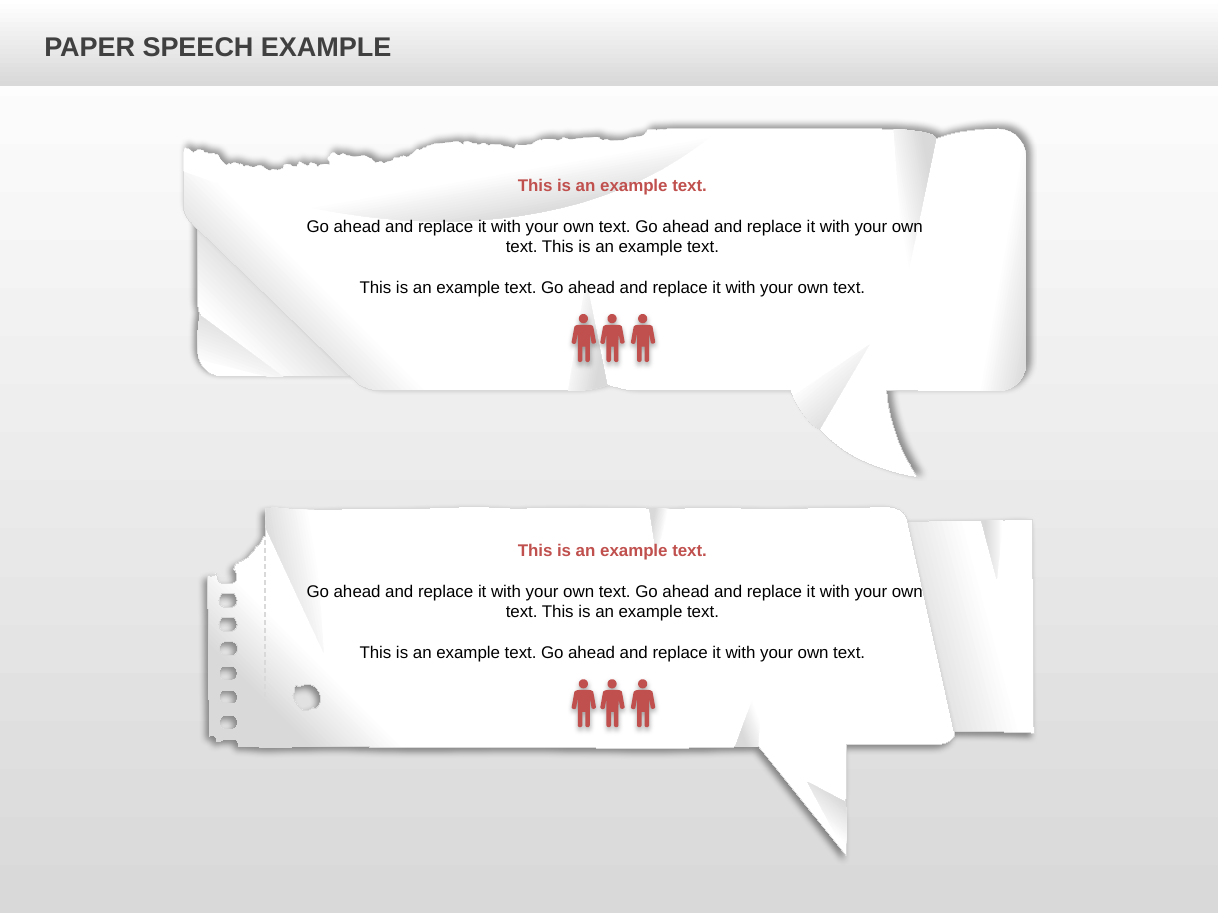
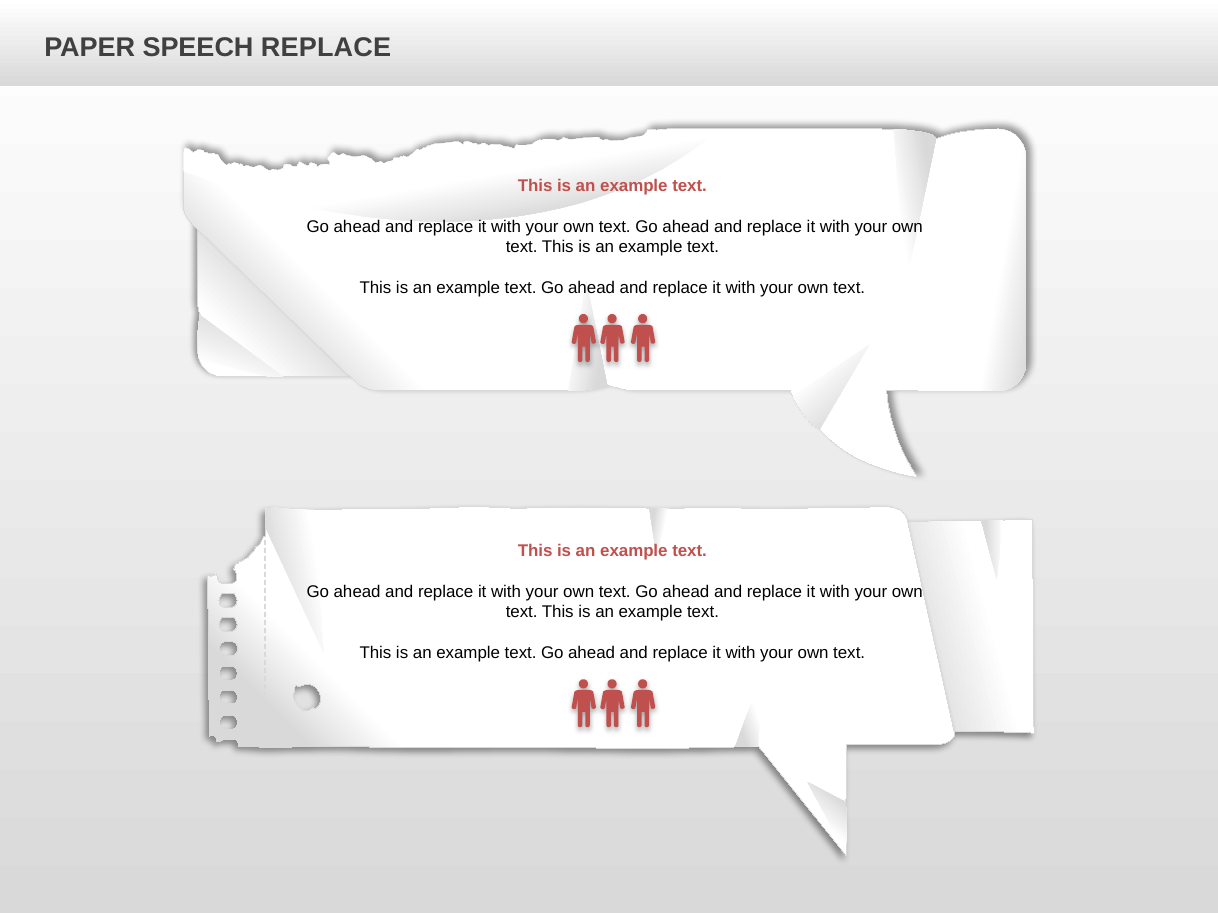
SPEECH EXAMPLE: EXAMPLE -> REPLACE (326, 47)
